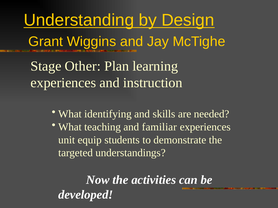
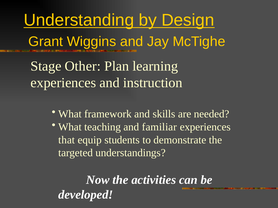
identifying: identifying -> framework (108, 114)
unit: unit -> that (67, 140)
